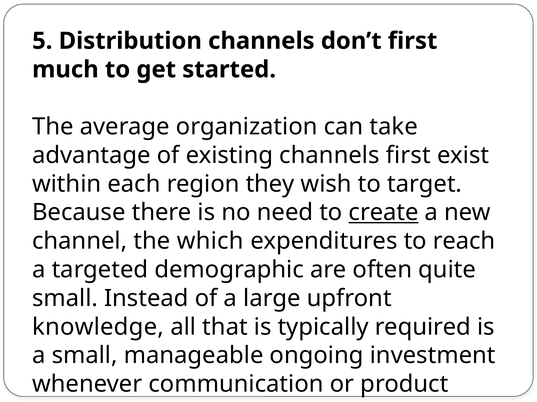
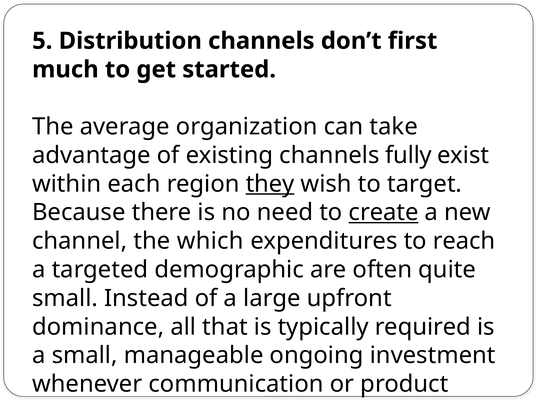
channels first: first -> fully (409, 156)
they underline: none -> present (270, 184)
knowledge: knowledge -> dominance (98, 327)
